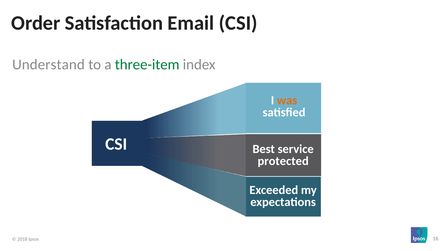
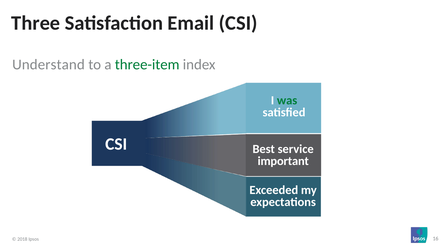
Order: Order -> Three (36, 23)
was colour: orange -> green (287, 100)
protected: protected -> important (283, 161)
